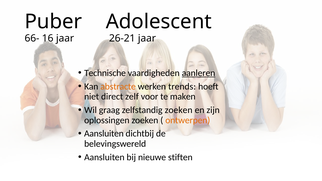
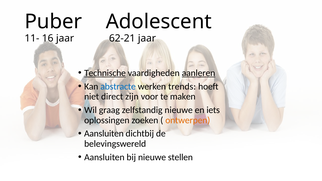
66-: 66- -> 11- (32, 38)
26-21: 26-21 -> 62-21 (122, 38)
Technische underline: none -> present (105, 73)
abstracte colour: orange -> blue (118, 87)
zelf: zelf -> zijn (132, 97)
zelfstandig zoeken: zoeken -> nieuwe (179, 110)
zijn: zijn -> iets (213, 110)
stiften: stiften -> stellen (180, 157)
